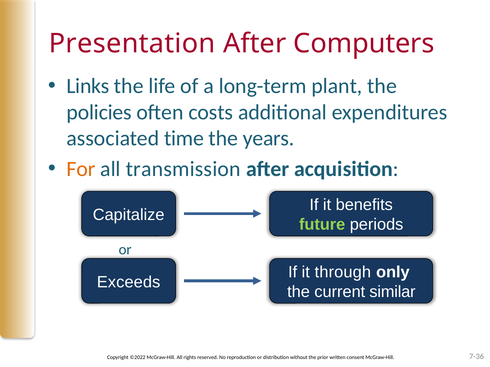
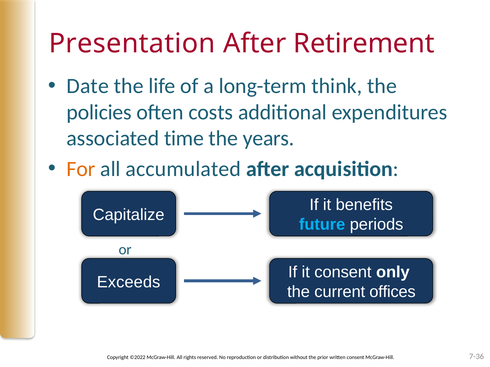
Computers: Computers -> Retirement (364, 44)
Links: Links -> Date (88, 86)
plant: plant -> think (337, 86)
transmission: transmission -> accumulated (183, 169)
future colour: light green -> light blue (322, 225)
it through: through -> consent (343, 273)
similar: similar -> offices (392, 292)
